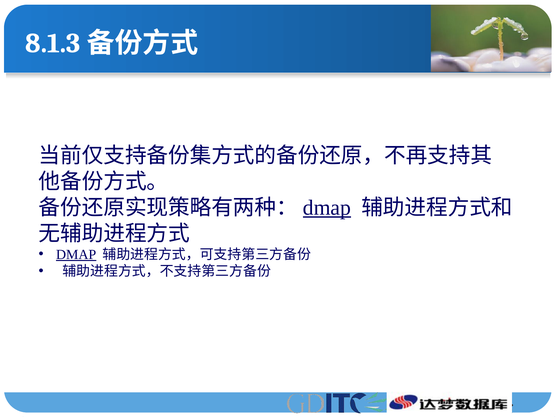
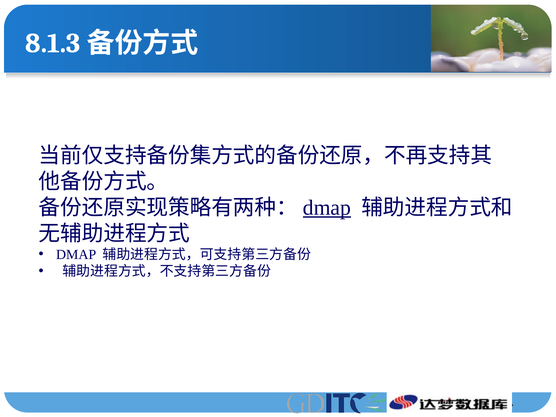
DMAP underline: present -> none (76, 254)
